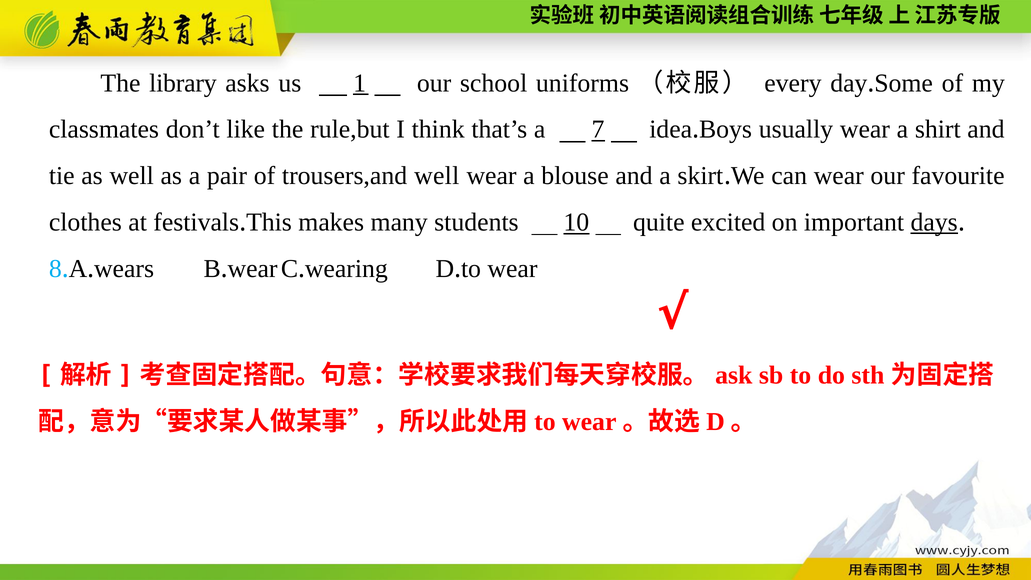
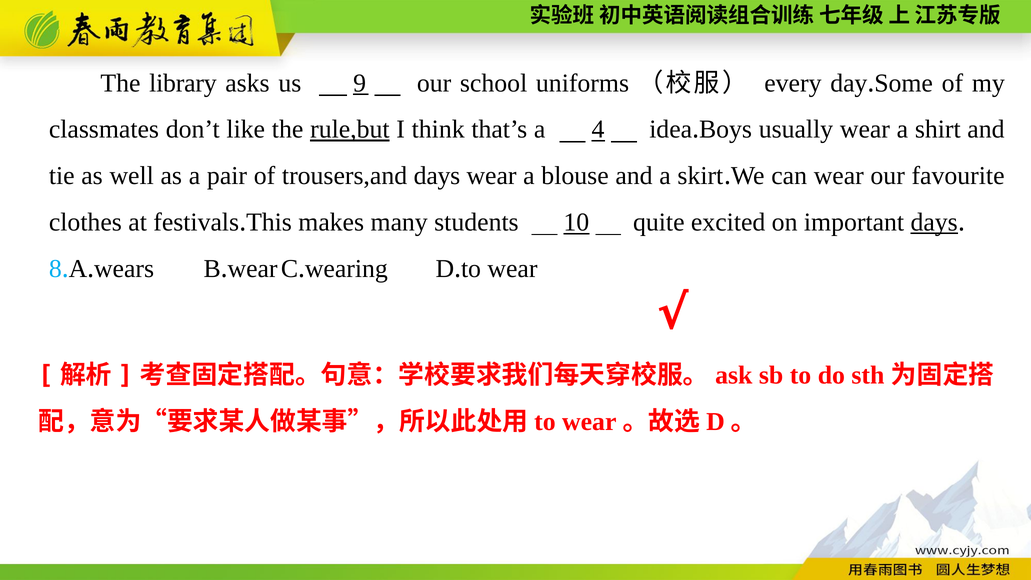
1: 1 -> 9 (360, 83)
rule,but underline: none -> present (350, 129)
7: 7 -> 4 (598, 129)
trousers,and well: well -> days (437, 176)
